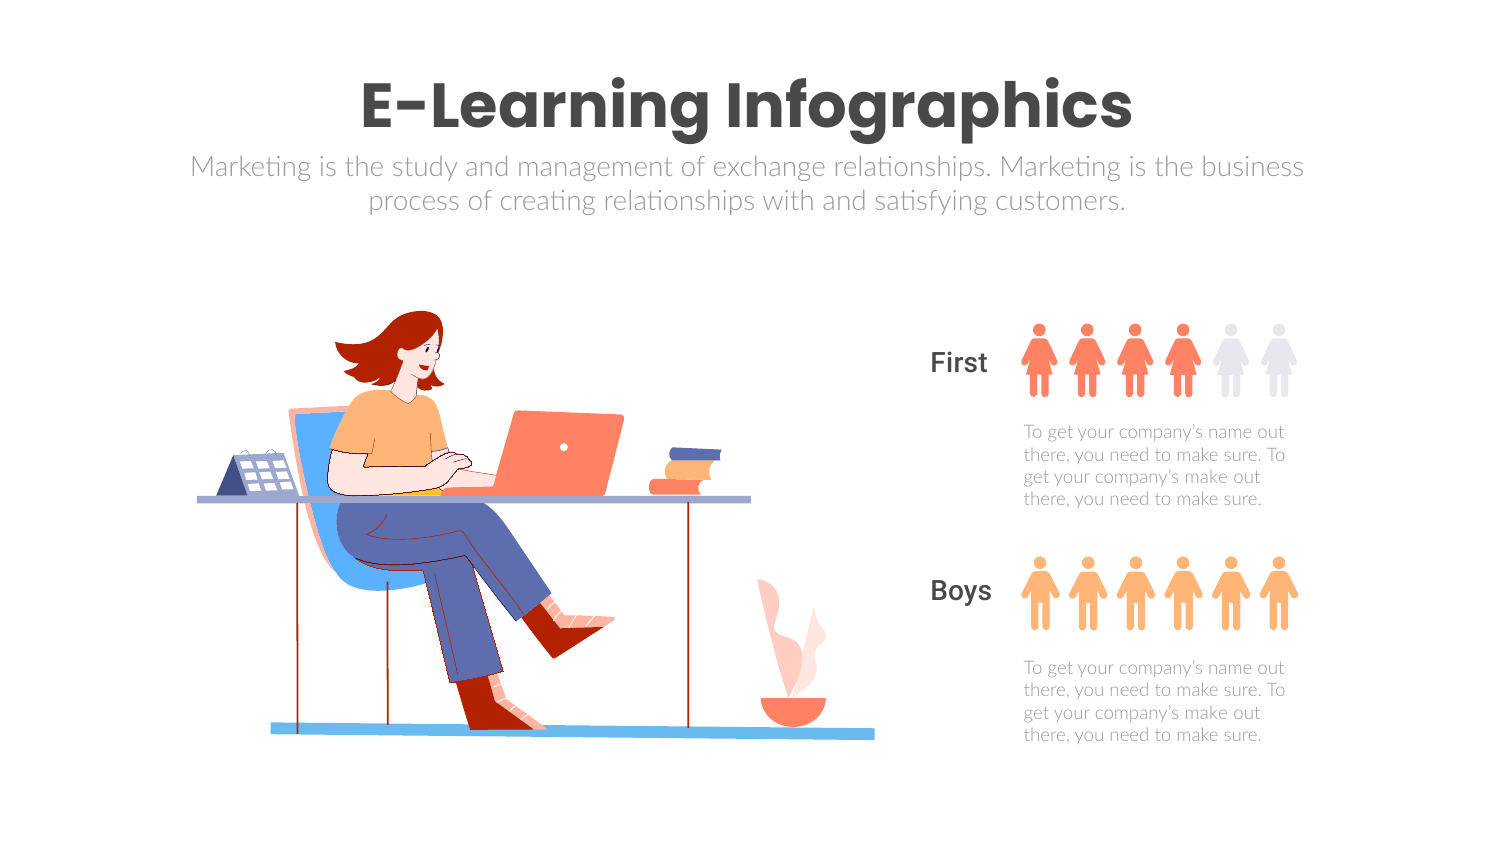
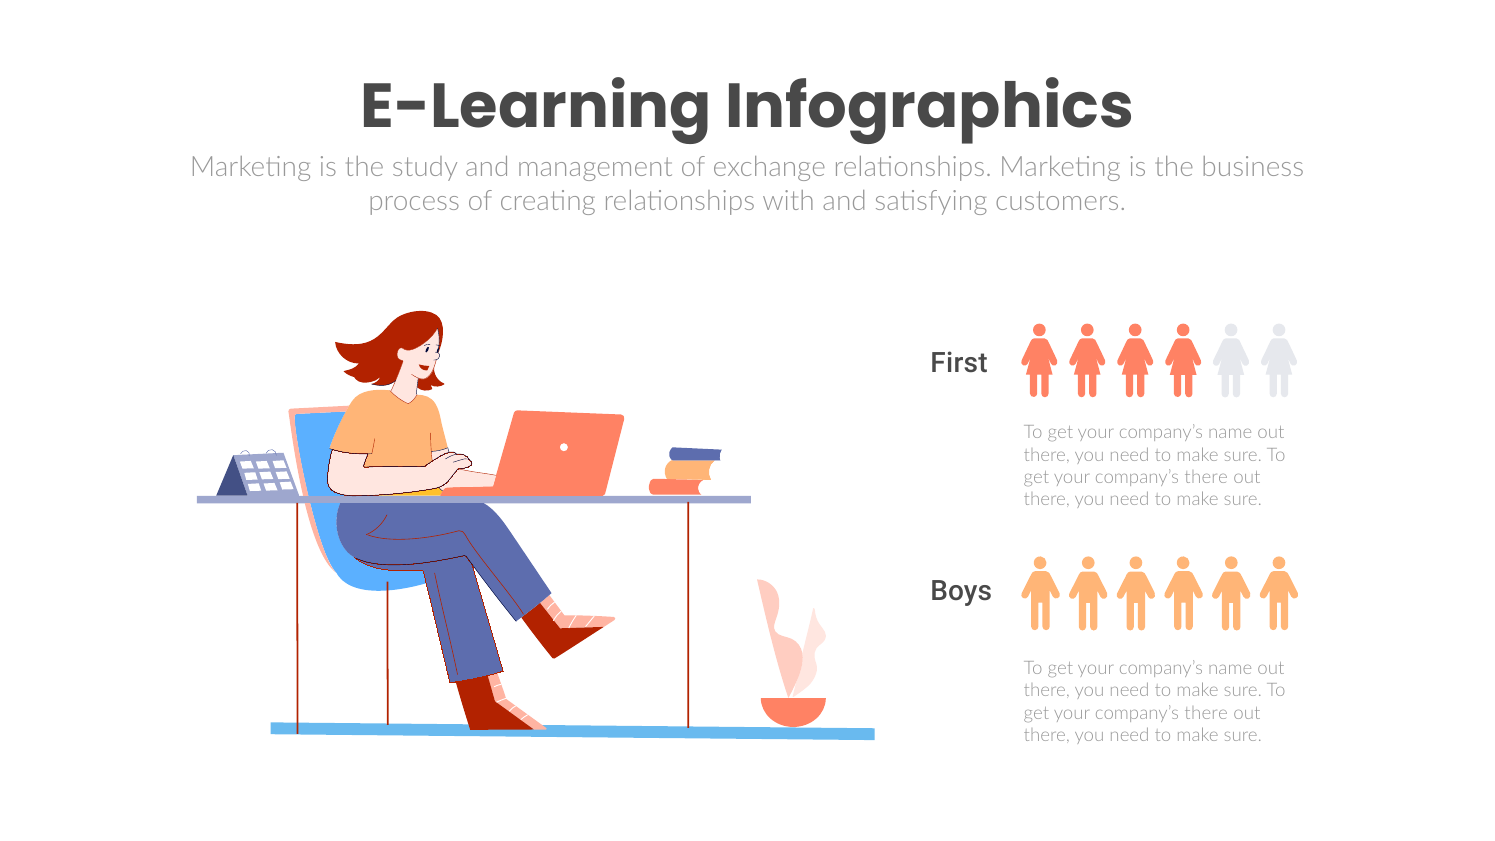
make: make -> there (1206, 477)
make: make -> there (1206, 713)
